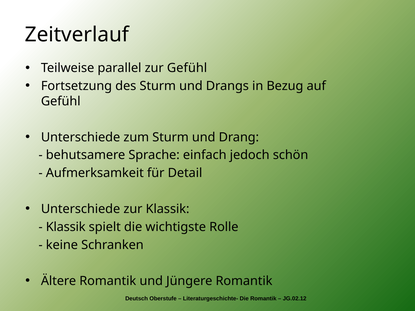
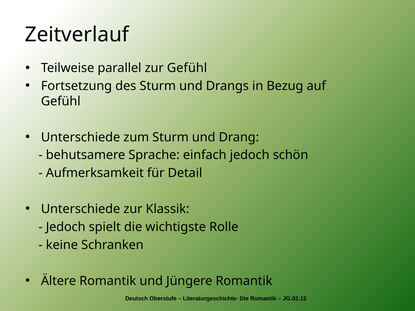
Klassik: Klassik -> Jedoch (66, 227)
